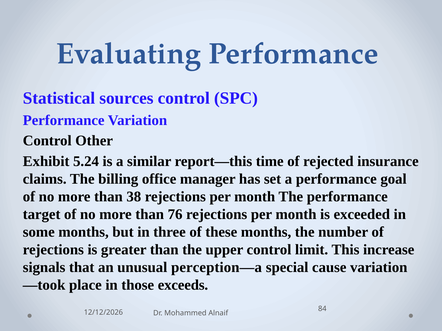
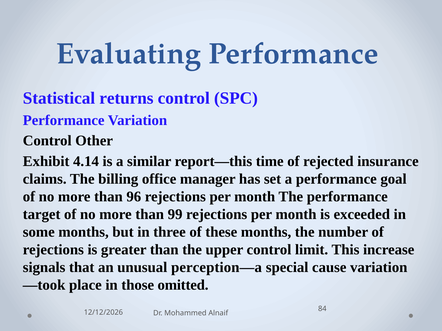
sources: sources -> returns (126, 98)
5.24: 5.24 -> 4.14 (86, 162)
38: 38 -> 96 (134, 197)
76: 76 -> 99 (175, 215)
exceeds: exceeds -> omitted (183, 285)
